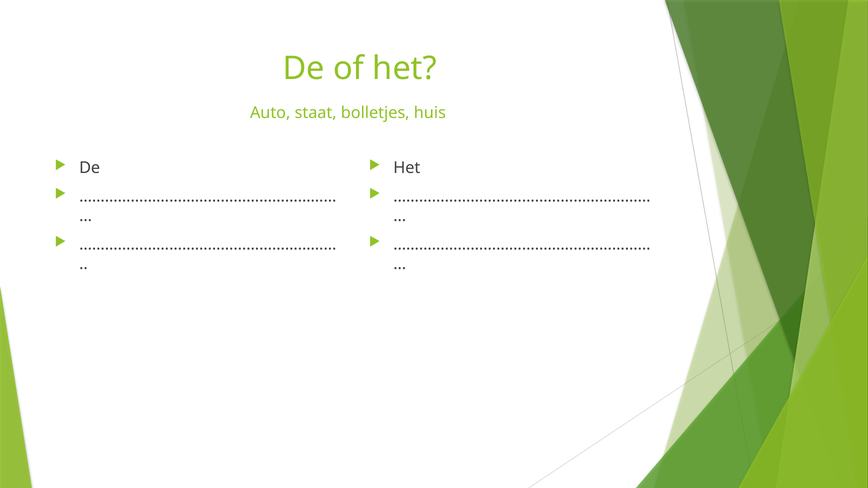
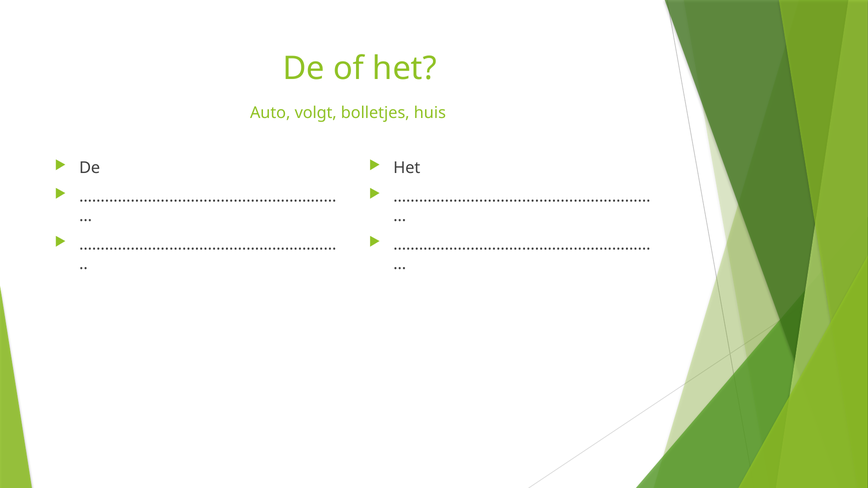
staat: staat -> volgt (316, 113)
